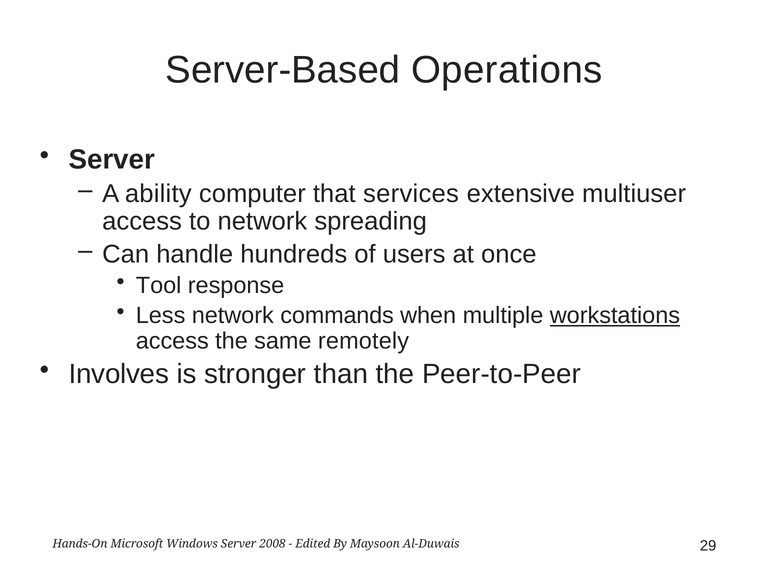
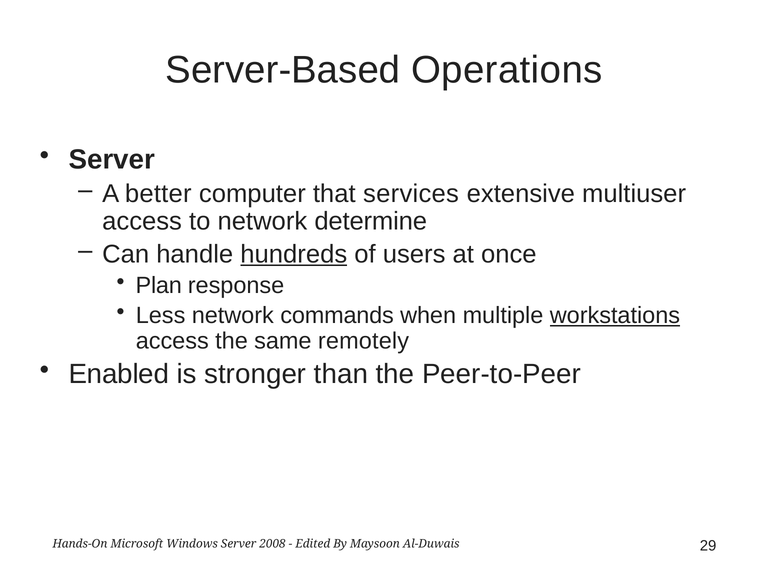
ability: ability -> better (158, 194)
spreading: spreading -> determine (371, 221)
hundreds underline: none -> present (294, 254)
Tool: Tool -> Plan (159, 285)
Involves: Involves -> Enabled (119, 374)
